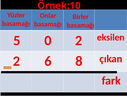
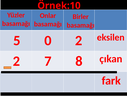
6: 6 -> 7 (48, 61)
